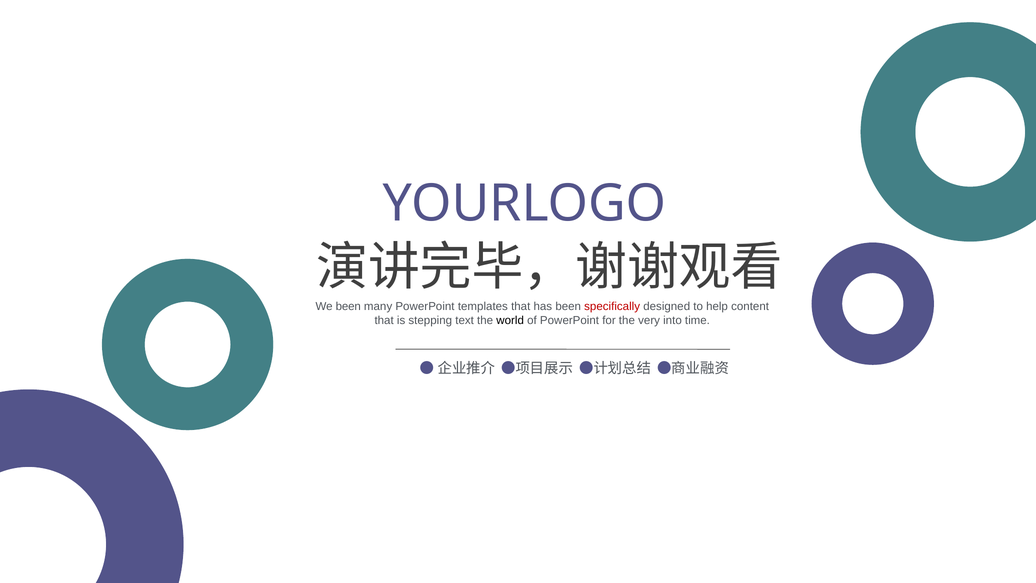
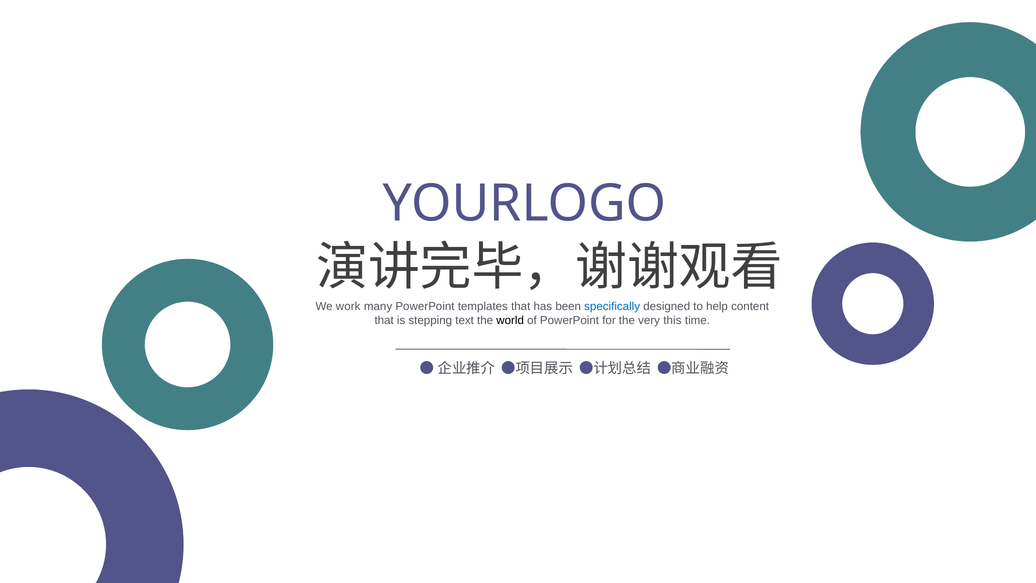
We been: been -> work (348, 306)
specifically colour: red -> blue (612, 306)
into: into -> this (672, 320)
